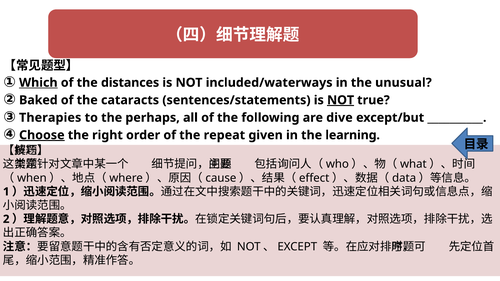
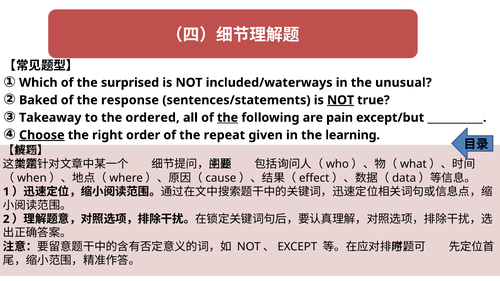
Which underline: present -> none (38, 83)
distances: distances -> surprised (130, 83)
cataracts: cataracts -> response (130, 100)
Therapies: Therapies -> Takeaway (50, 118)
perhaps: perhaps -> ordered (153, 118)
the underline: none -> present (228, 118)
dive: dive -> pain (340, 118)
